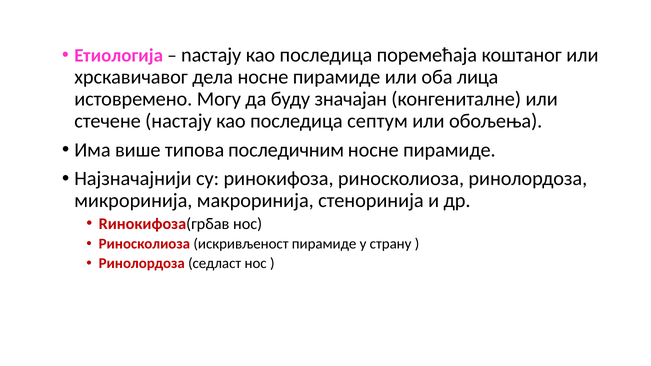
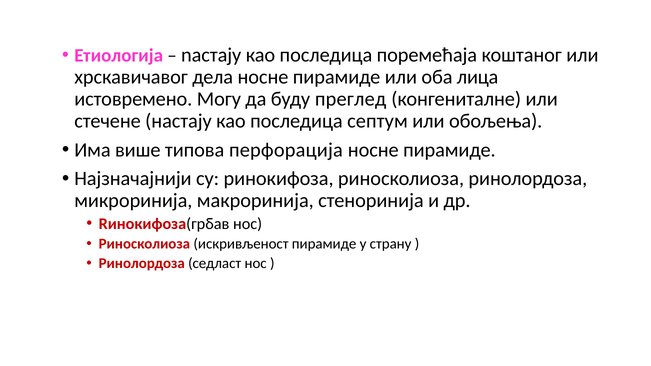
значајан: значајан -> преглед (351, 99)
последичним: последичним -> перфорација (286, 150)
